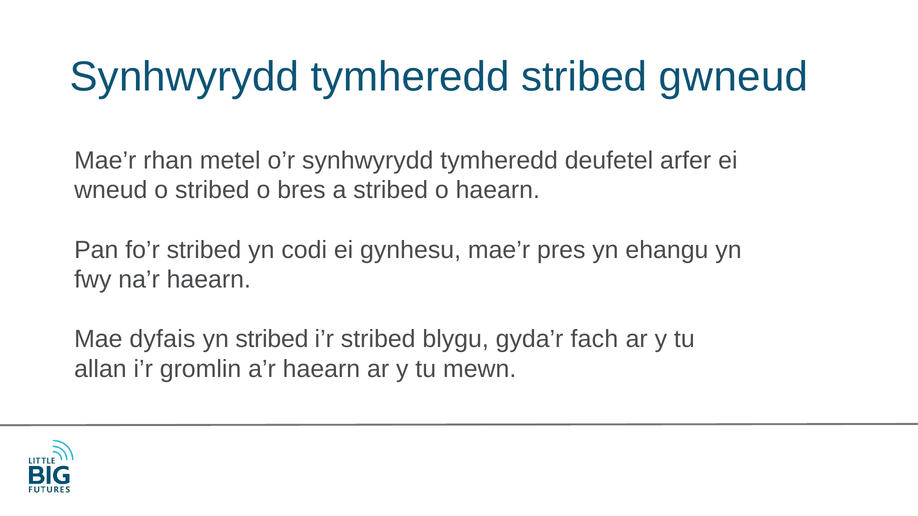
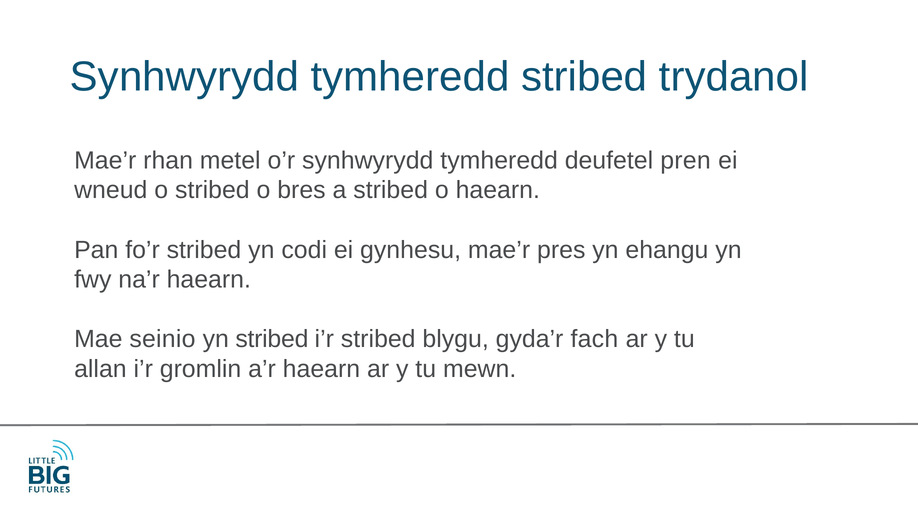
gwneud: gwneud -> trydanol (734, 77)
arfer: arfer -> pren (686, 161)
dyfais: dyfais -> seinio (162, 339)
